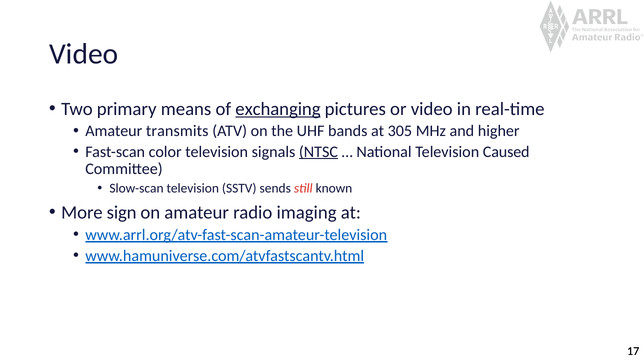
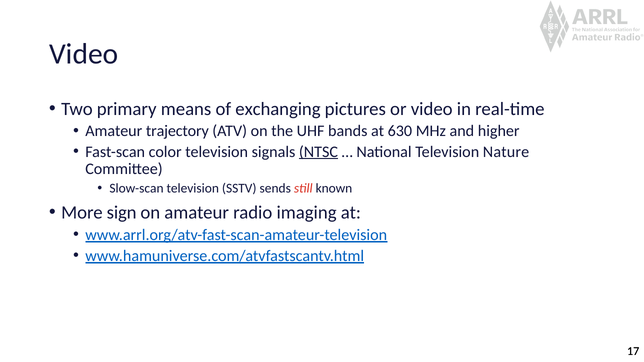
exchanging underline: present -> none (278, 109)
transmits: transmits -> trajectory (177, 131)
305: 305 -> 630 (400, 131)
Caused: Caused -> Nature (506, 152)
